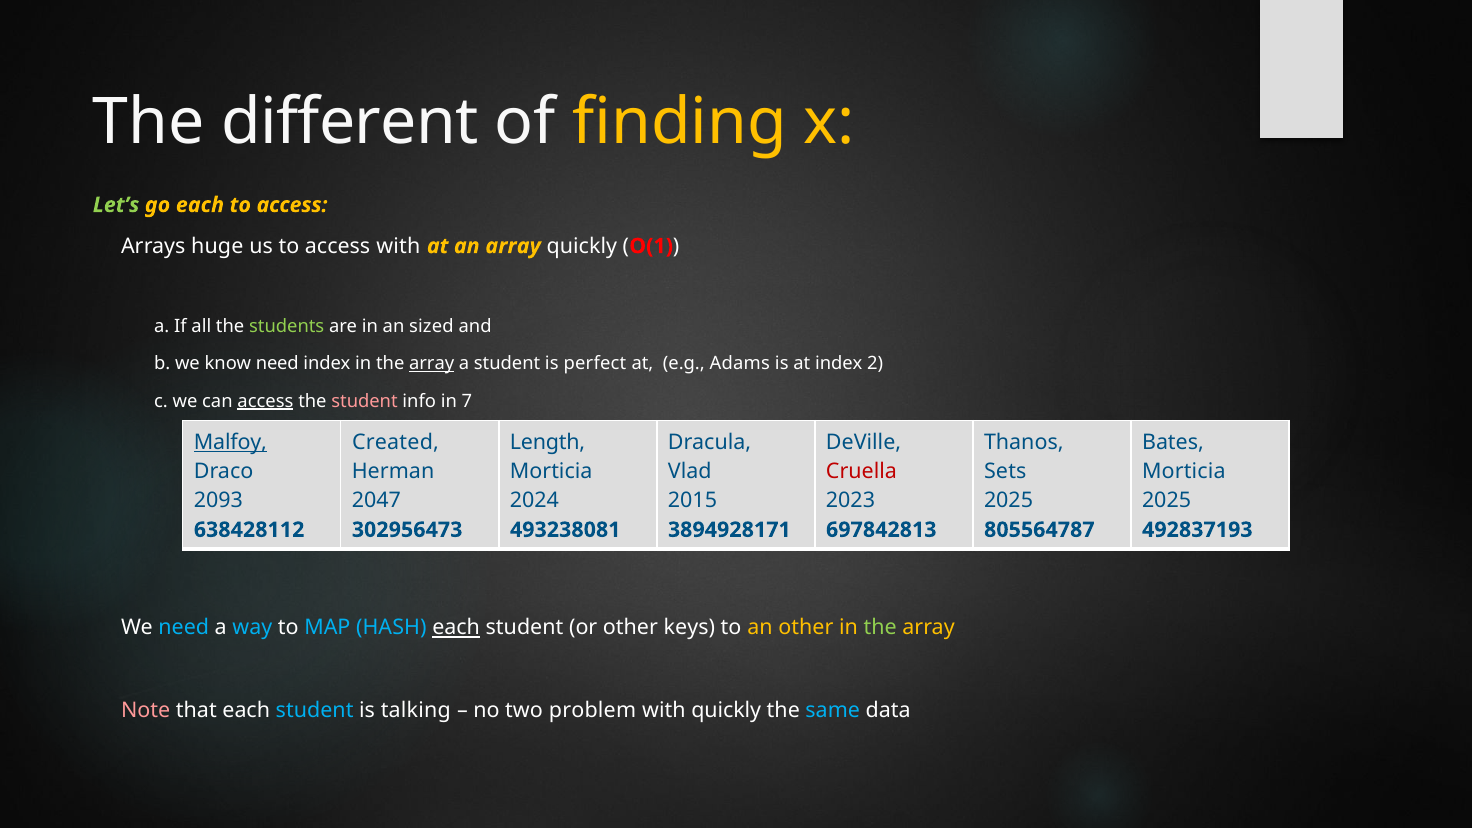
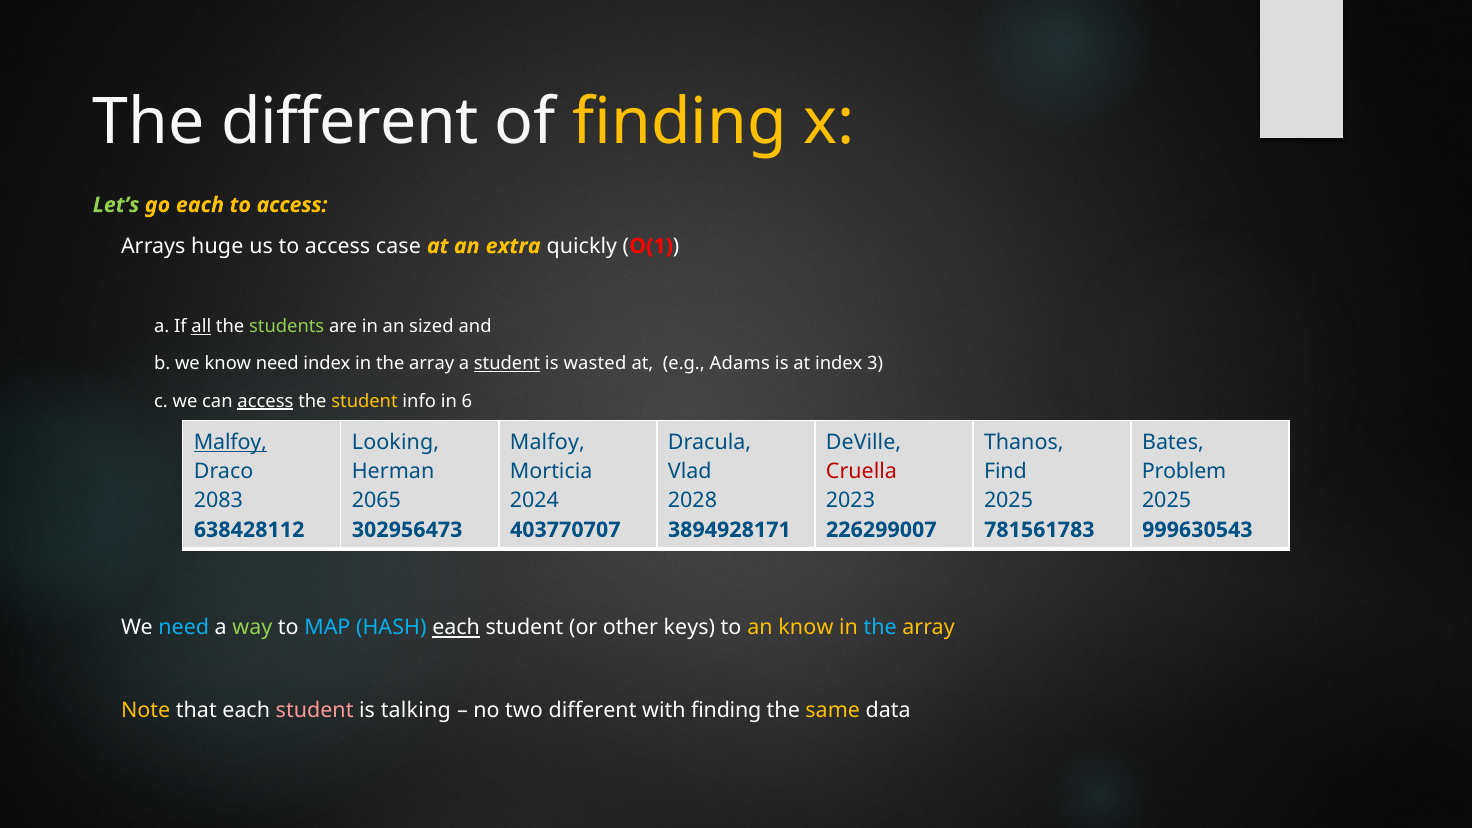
access with: with -> case (398, 246)
an array: array -> extra (513, 246)
all underline: none -> present (201, 326)
array underline: present -> none (432, 364)
student underline: none -> present (507, 364)
perfect: perfect -> wasted (595, 364)
2: 2 -> 3 (875, 364)
student colour: pink -> yellow (365, 401)
7: 7 -> 6 (467, 401)
Created: Created -> Looking (396, 442)
Length: Length -> Malfoy (547, 442)
Sets: Sets -> Find (1005, 471)
Morticia: Morticia -> Problem (1184, 471)
2093: 2093 -> 2083 (218, 501)
2047: 2047 -> 2065 (376, 501)
2015: 2015 -> 2028 (692, 501)
493238081: 493238081 -> 403770707 (565, 530)
697842813: 697842813 -> 226299007 (881, 530)
805564787: 805564787 -> 781561783 (1039, 530)
492837193: 492837193 -> 999630543 (1197, 530)
way colour: light blue -> light green (252, 628)
an other: other -> know (806, 628)
the colour: light green -> light blue (880, 628)
Note colour: pink -> yellow (146, 710)
student colour: light blue -> pink (315, 710)
two problem: problem -> different (593, 710)
with quickly: quickly -> finding (726, 710)
same colour: light blue -> yellow (833, 710)
